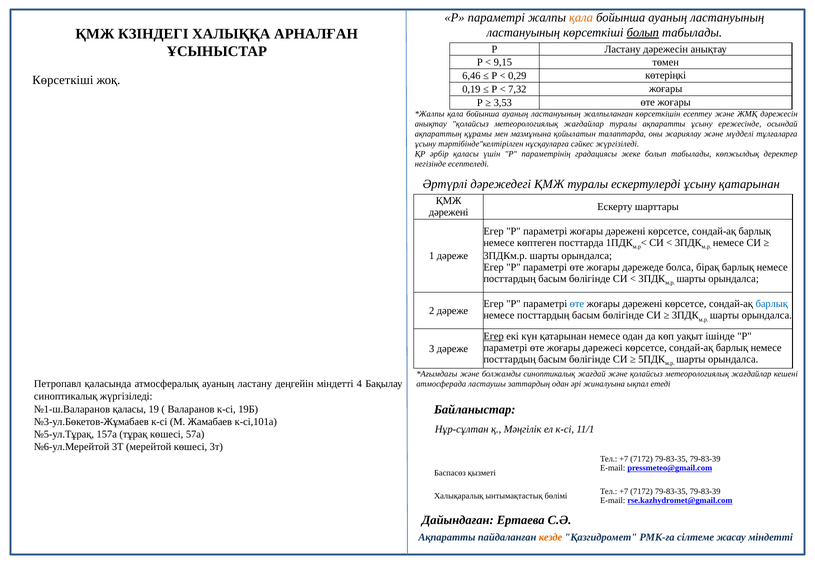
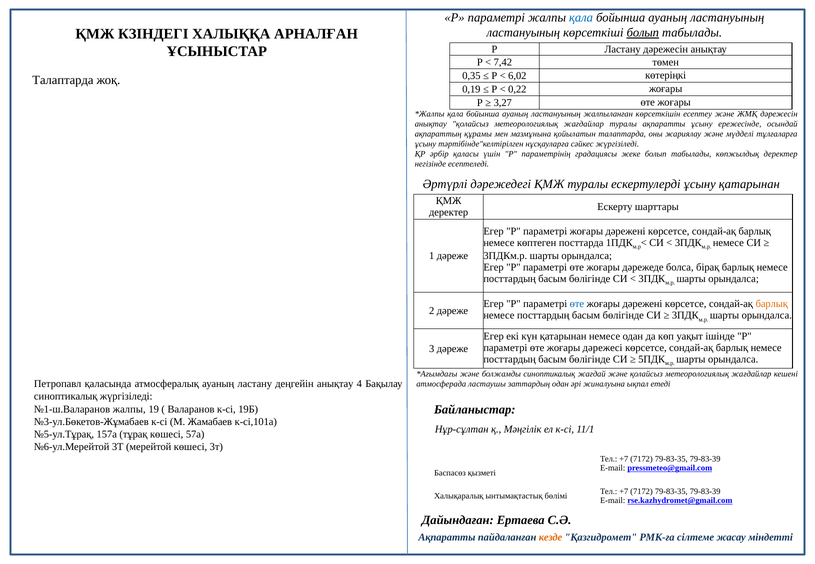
қала colour: orange -> blue (581, 18)
9,15: 9,15 -> 7,42 (503, 63)
6,46: 6,46 -> 0,35 (471, 76)
0,29: 0,29 -> 6,02 (517, 76)
Көрсеткіші: Көрсеткіші -> Талаптарда (63, 80)
7,32: 7,32 -> 0,22 (517, 89)
3,53: 3,53 -> 3,27 (503, 103)
дәрежені: дәрежені -> деректер (449, 213)
барлық colour: blue -> orange (772, 304)
Егер underline: present -> none (494, 336)
деңгейін міндетті: міндетті -> анықтау (335, 384)
№1-ш.Валаранов қаласы: қаласы -> жалпы (129, 409)
